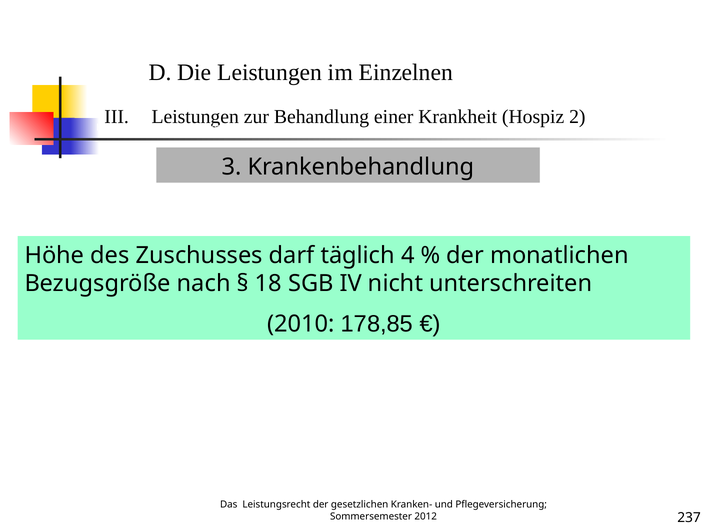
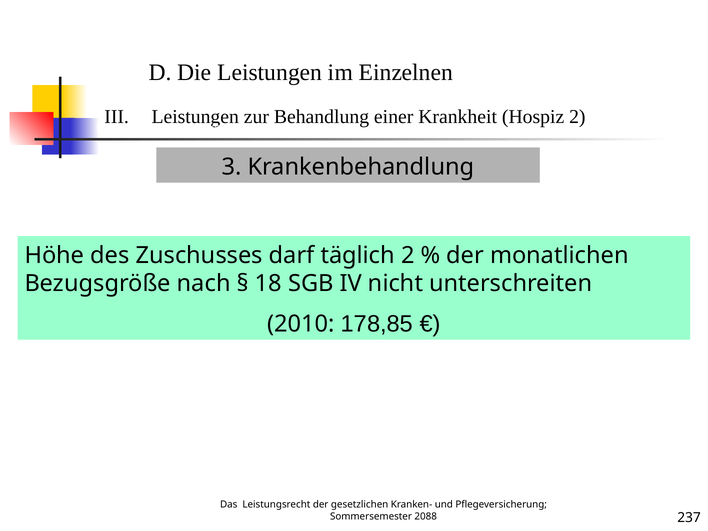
4: 4 -> 2 (408, 255)
2012: 2012 -> 2088 (426, 516)
